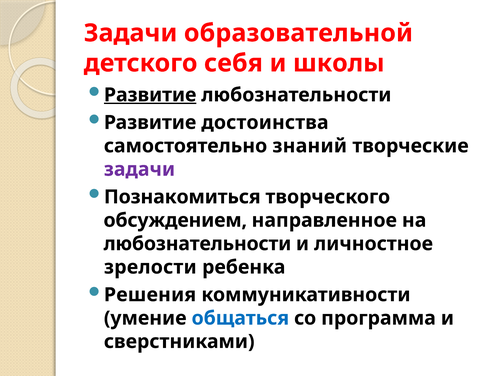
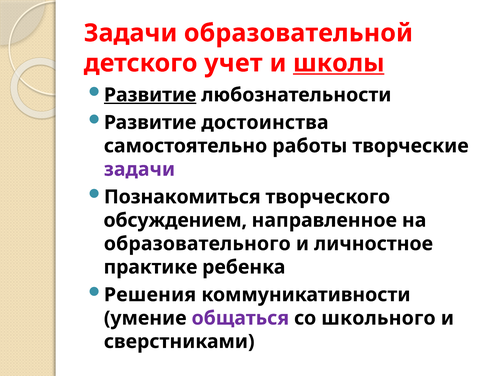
себя: себя -> учет (233, 63)
школы underline: none -> present (339, 63)
знаний: знаний -> работы (310, 146)
любознательности: любознательности -> образовательного (197, 244)
зрелости: зрелости -> практике (151, 268)
общаться colour: blue -> purple (240, 319)
программа: программа -> школьного (378, 319)
